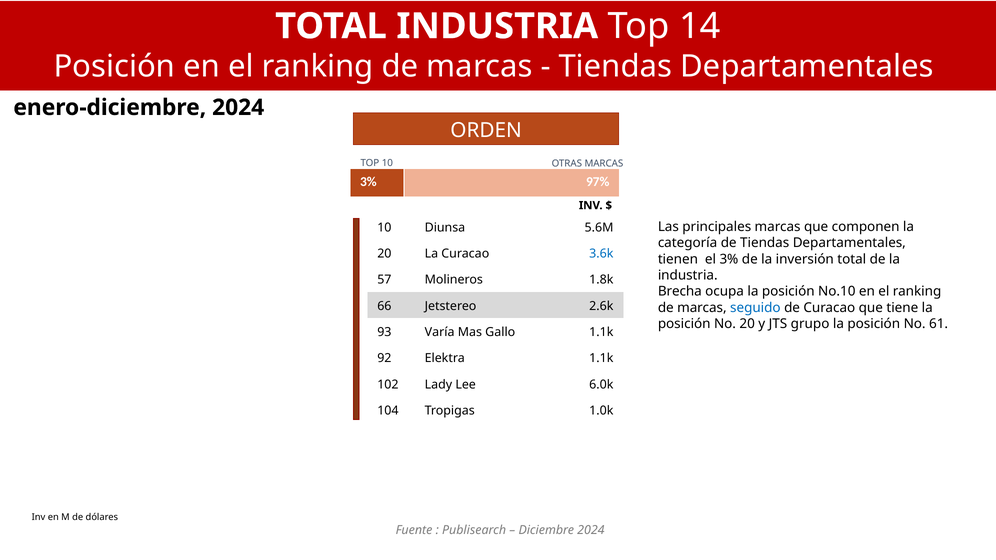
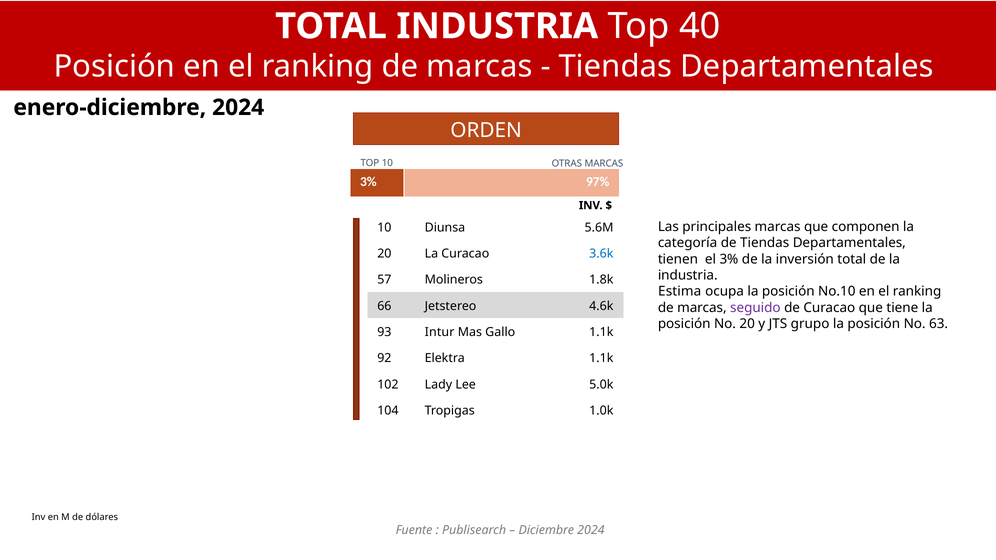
14: 14 -> 40 (700, 26)
Brecha: Brecha -> Estima (680, 292)
2.6k: 2.6k -> 4.6k (601, 306)
seguido colour: blue -> purple (755, 308)
61: 61 -> 63 (939, 324)
Varía: Varía -> Intur (440, 332)
6.0k: 6.0k -> 5.0k (601, 385)
